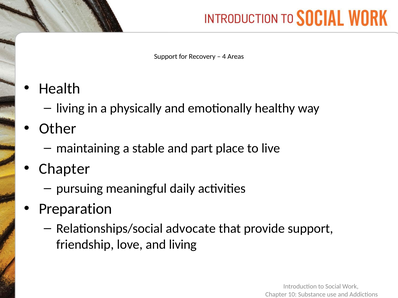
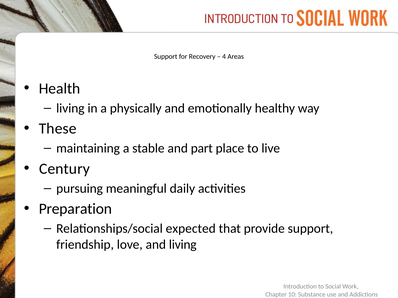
Other: Other -> These (58, 129)
Chapter: Chapter -> Century (64, 169)
advocate: advocate -> expected (191, 229)
